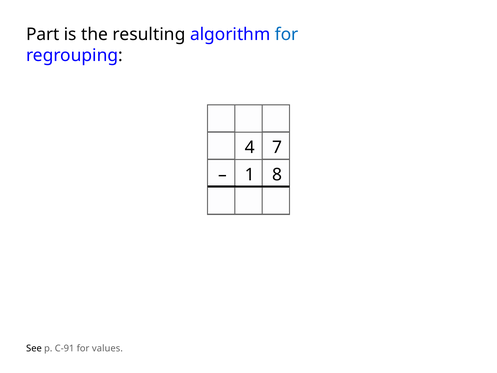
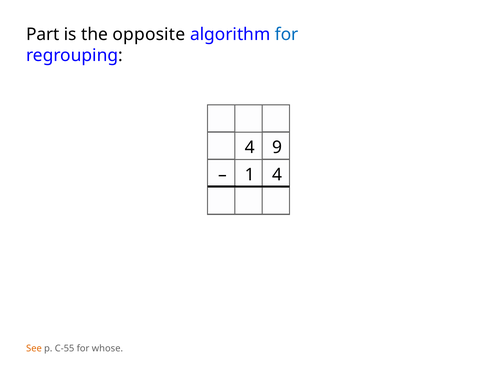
resulting: resulting -> opposite (149, 34)
7: 7 -> 9 (277, 147)
1 8: 8 -> 4 (277, 175)
See colour: black -> orange (34, 348)
C-91: C-91 -> C-55 (65, 348)
values: values -> whose (107, 348)
